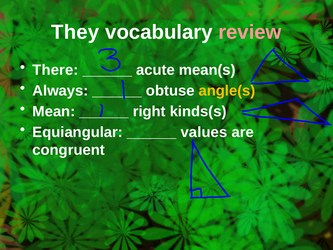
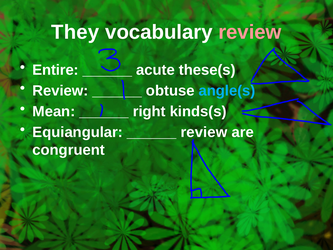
There: There -> Entire (56, 70)
mean(s: mean(s -> these(s (207, 70)
Always: Always -> Review (60, 91)
angle(s colour: yellow -> light blue (227, 91)
values: values -> review (204, 132)
